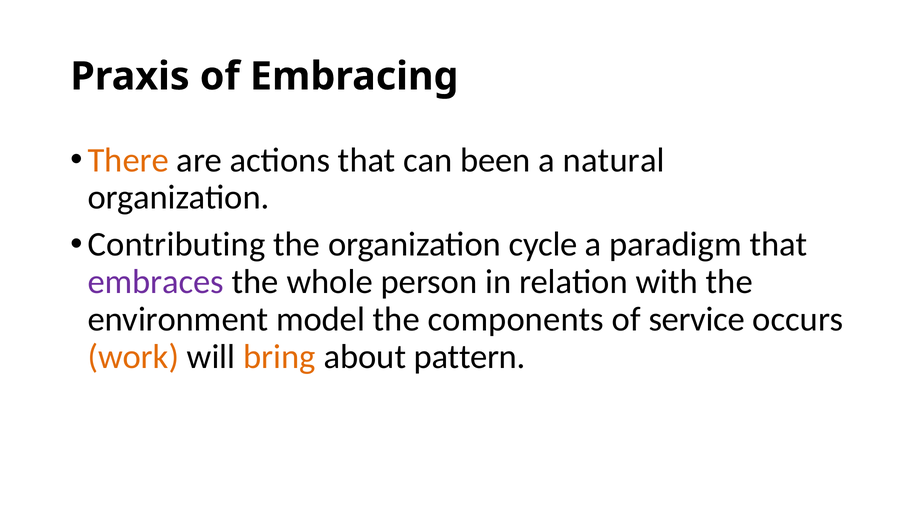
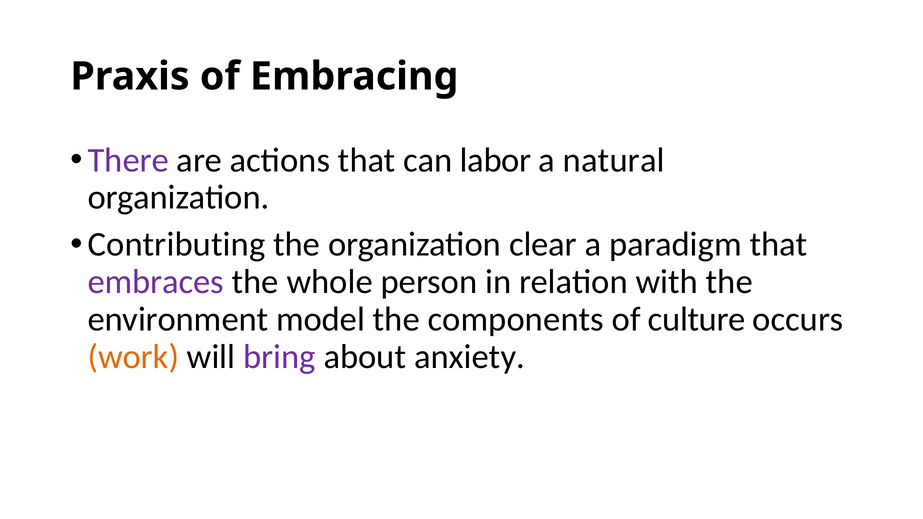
There colour: orange -> purple (128, 160)
been: been -> labor (496, 160)
cycle: cycle -> clear (543, 245)
service: service -> culture (697, 319)
bring colour: orange -> purple (279, 357)
pattern: pattern -> anxiety (469, 357)
